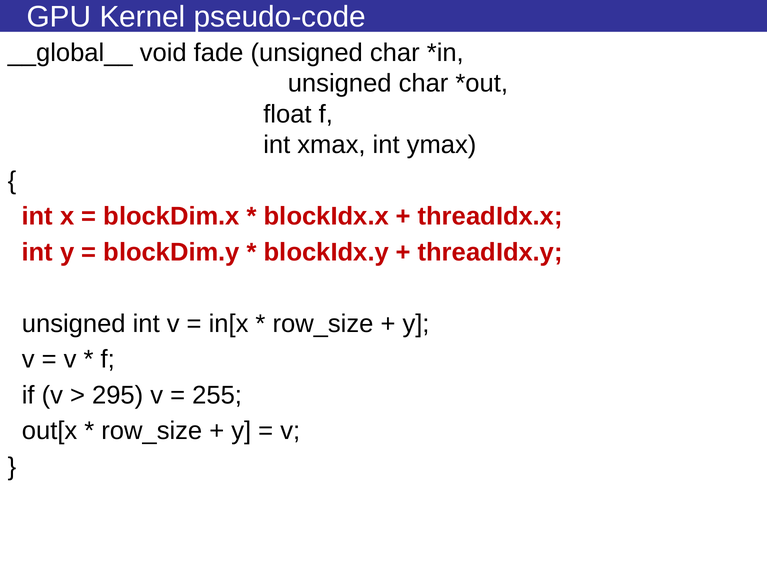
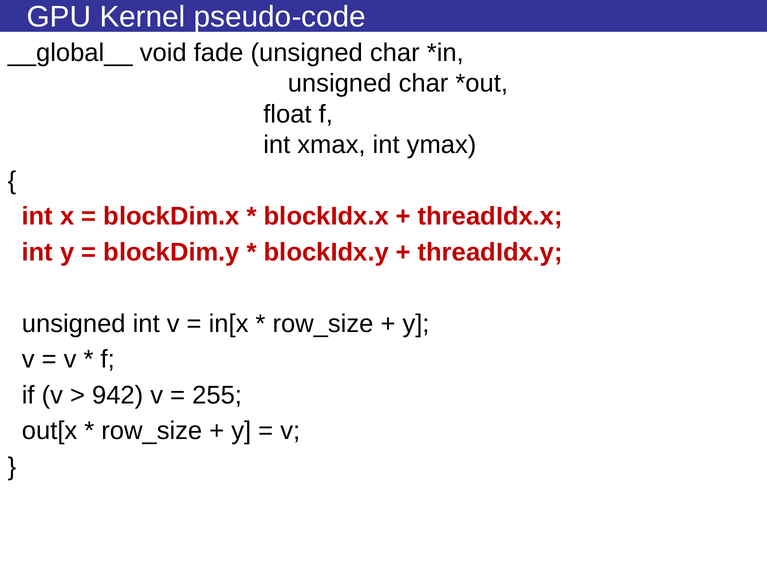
295: 295 -> 942 (118, 395)
